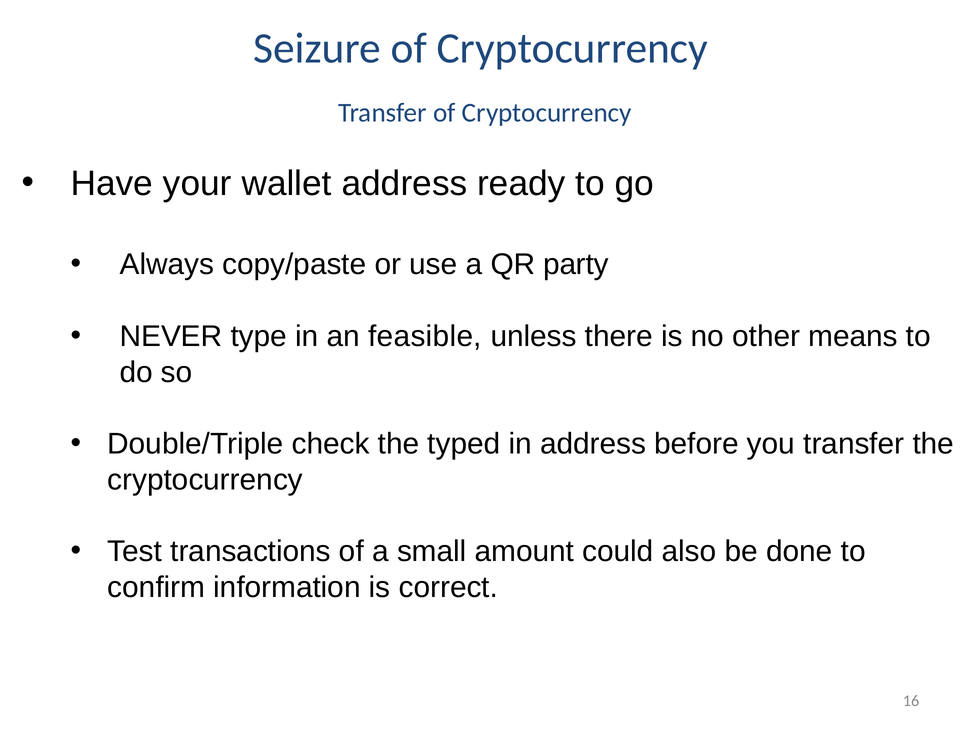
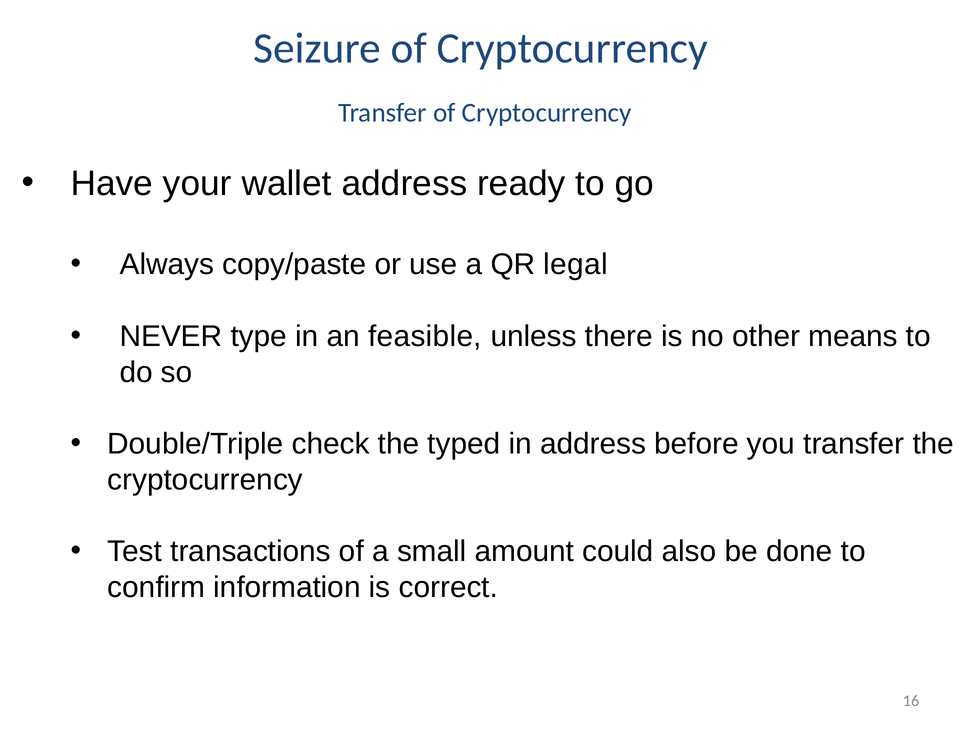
party: party -> legal (576, 264)
